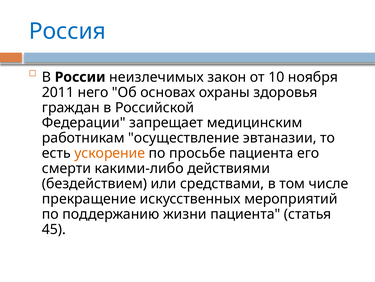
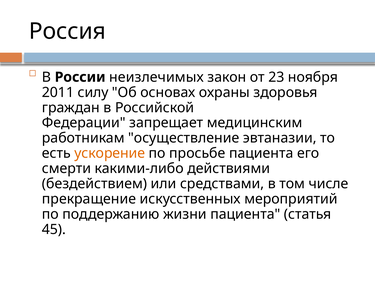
Россия colour: blue -> black (67, 31)
10: 10 -> 23 (276, 77)
него: него -> силу (93, 92)
